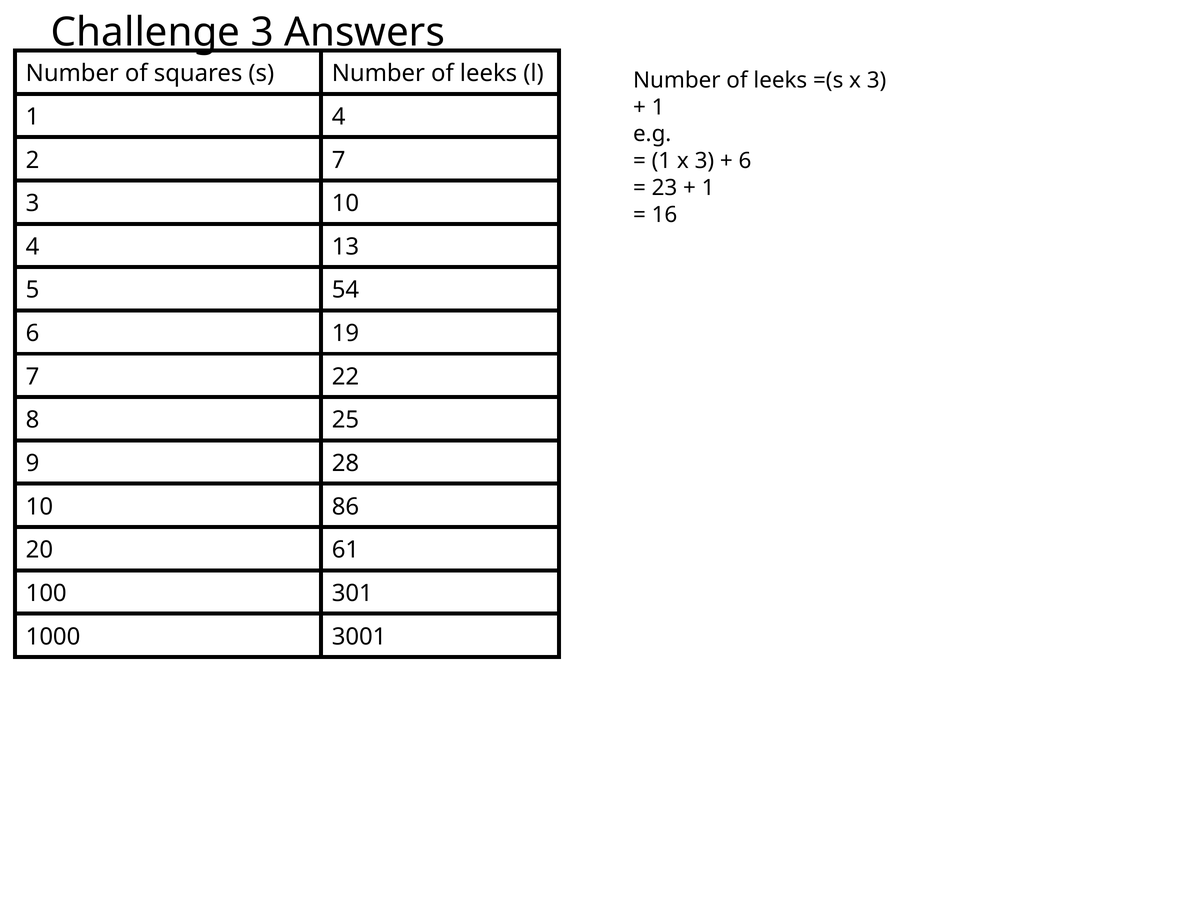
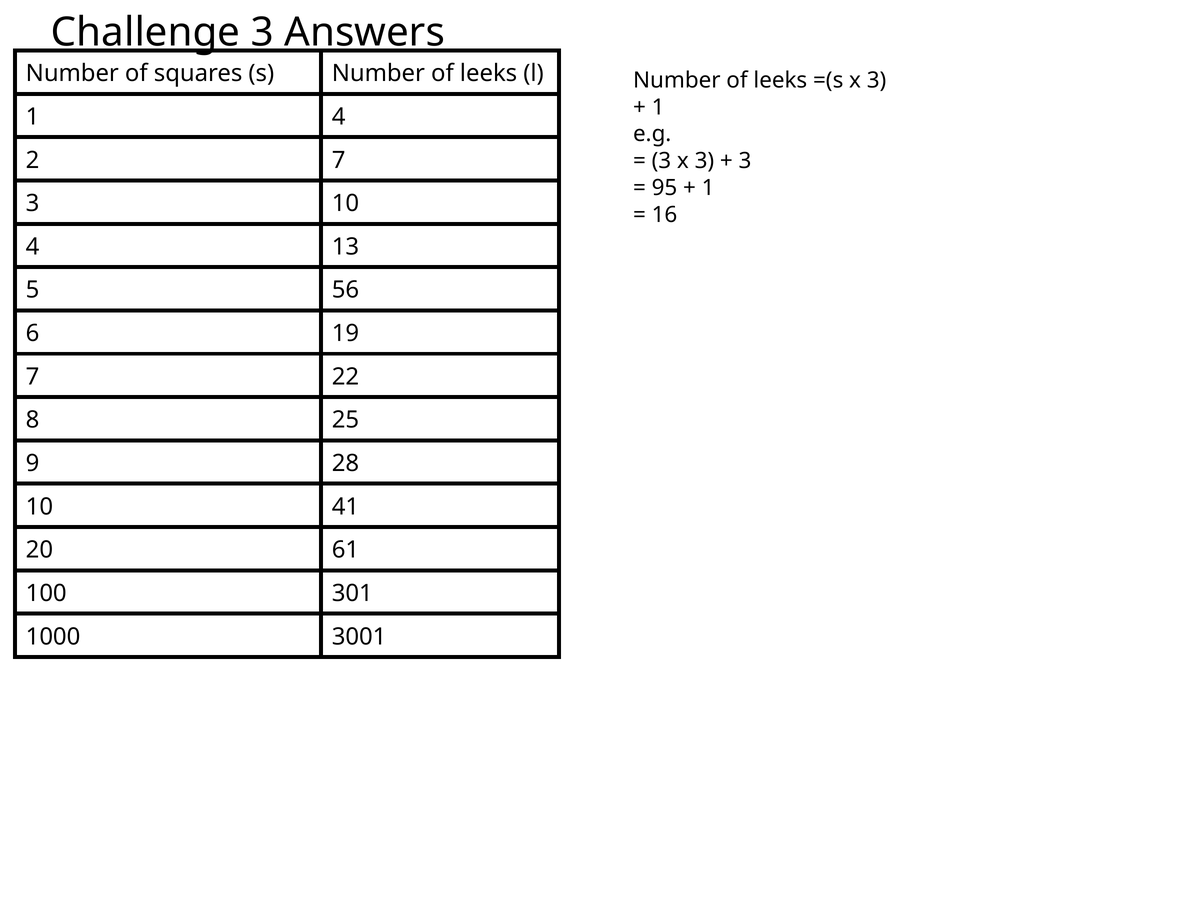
1: 1 -> 3 (661, 161)
6: 6 -> 3 (745, 161)
23: 23 -> 95 (664, 188)
54: 54 -> 56 (345, 290)
86: 86 -> 41 (345, 507)
